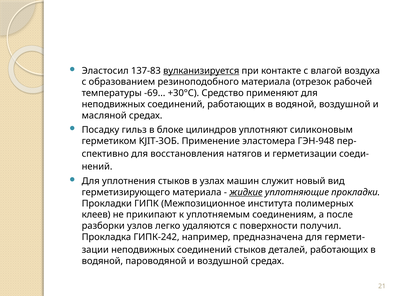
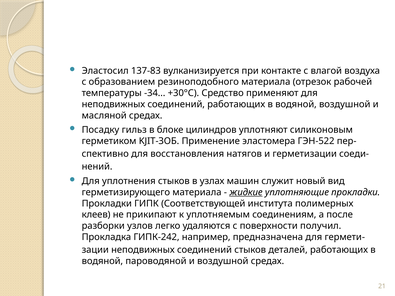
вулканизируется underline: present -> none (201, 71)
-69: -69 -> -34 (155, 93)
ГЭН-948: ГЭН-948 -> ГЭН-522 (316, 141)
Межпозиционное: Межпозиционное -> Соответствующей (203, 204)
